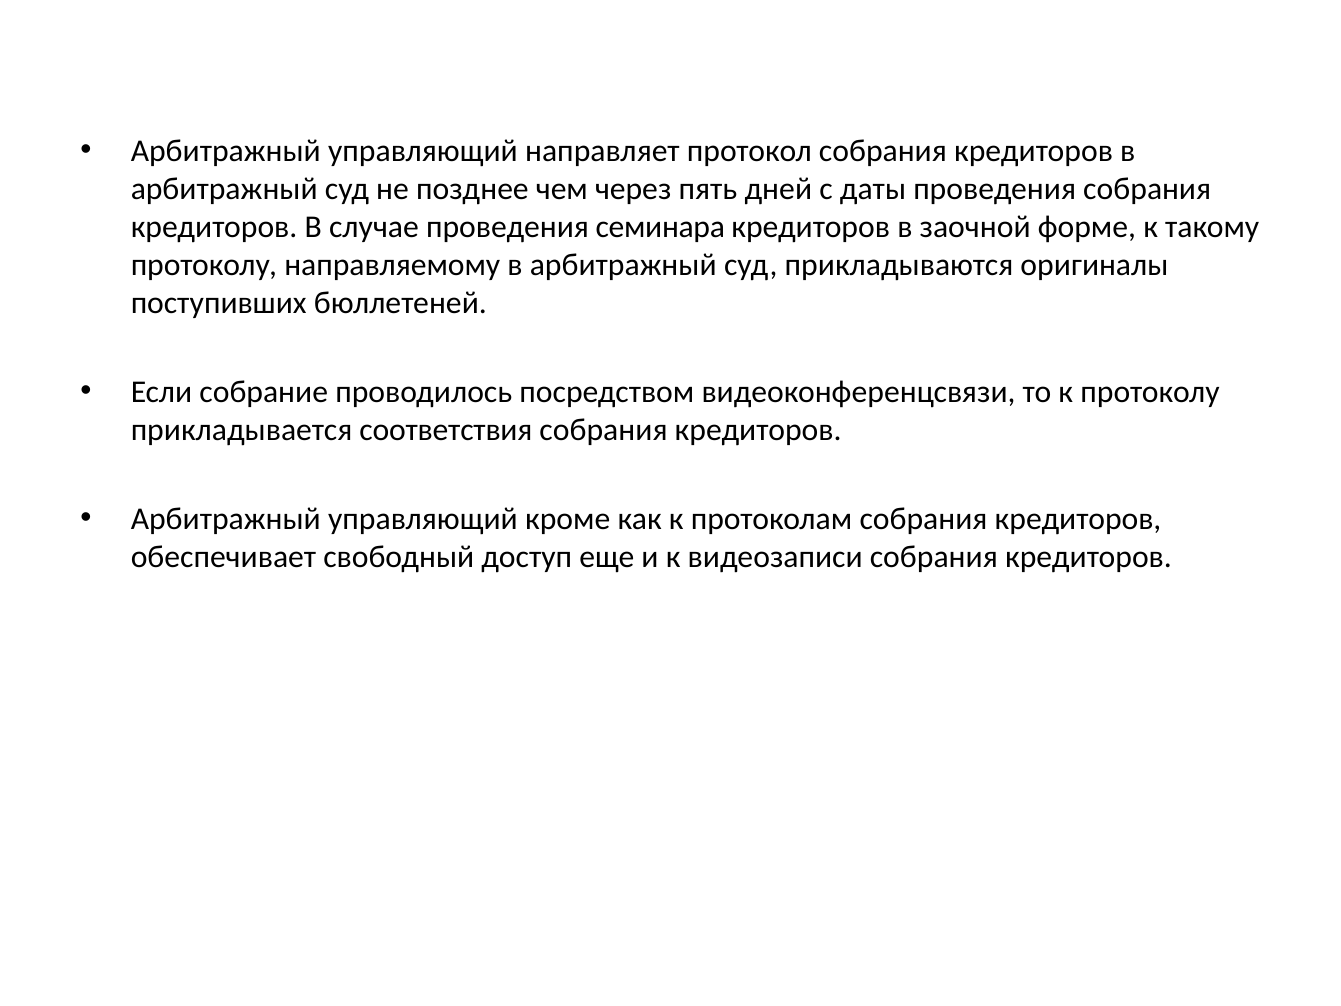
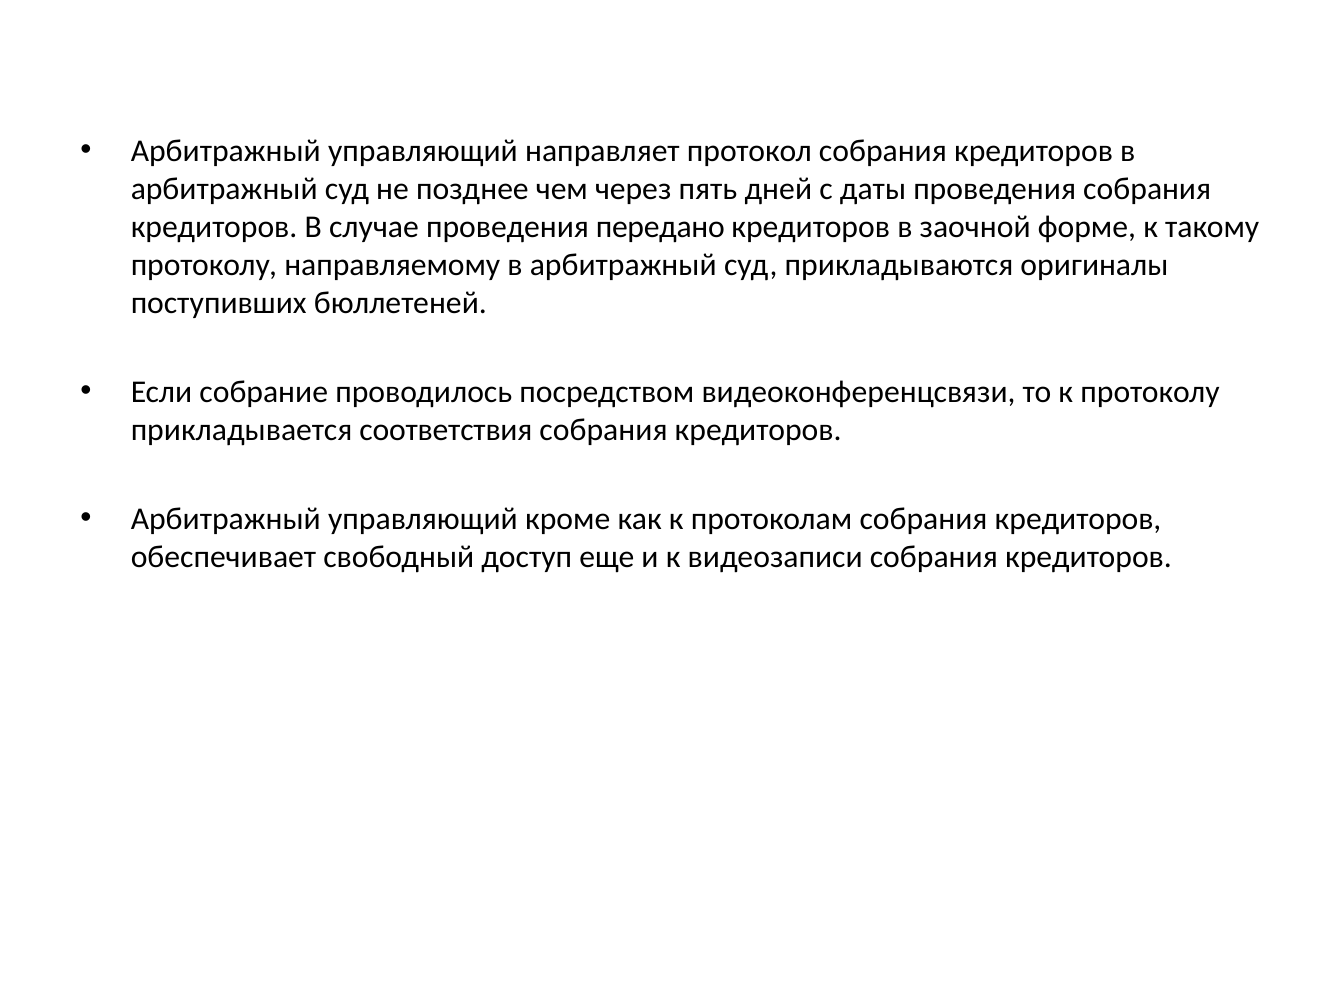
семинара: семинара -> передано (660, 227)
